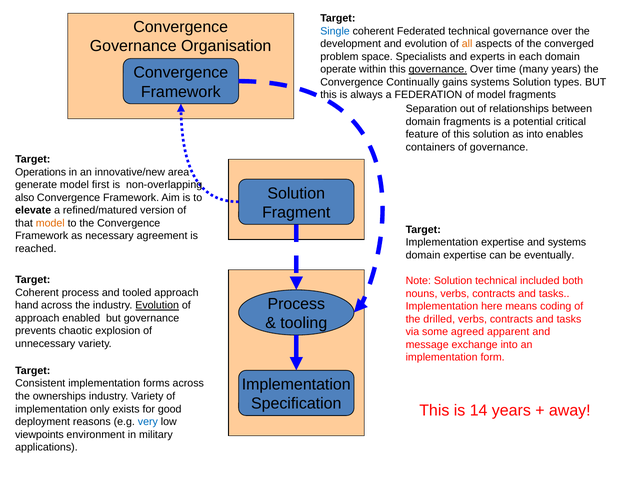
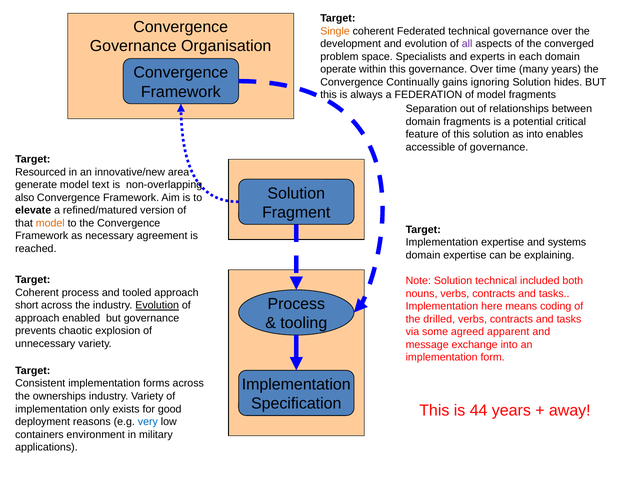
Single colour: blue -> orange (335, 31)
all colour: orange -> purple (467, 44)
governance underline: present -> none (438, 69)
gains systems: systems -> ignoring (490, 82)
types: types -> hides (568, 82)
containers: containers -> accessible (430, 147)
Operations: Operations -> Resourced (41, 172)
first: first -> text (101, 185)
eventually: eventually -> explaining (549, 255)
hand: hand -> short (27, 305)
14: 14 -> 44 (479, 410)
viewpoints: viewpoints -> containers (39, 434)
